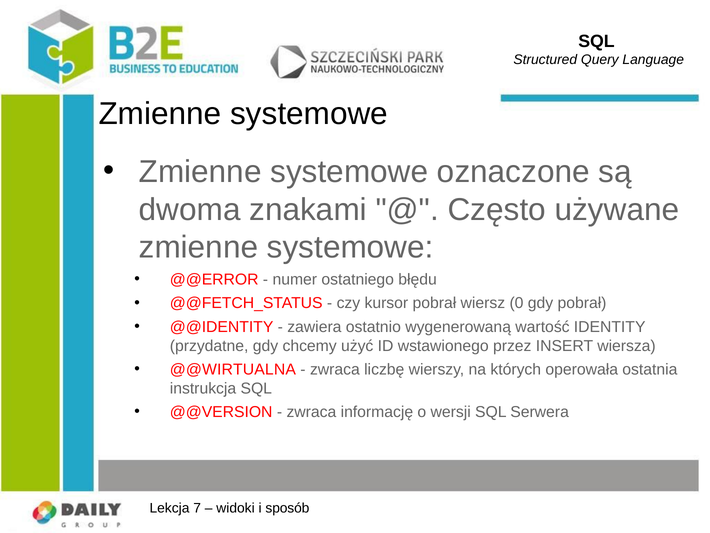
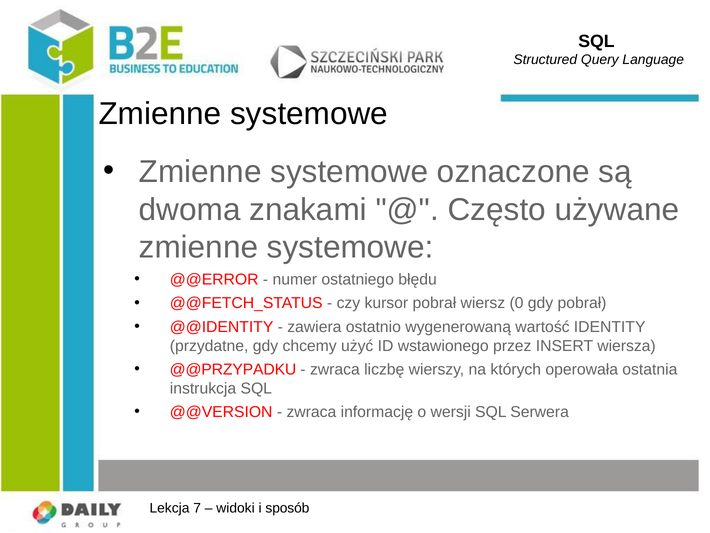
@@WIRTUALNA: @@WIRTUALNA -> @@PRZYPADKU (233, 369)
